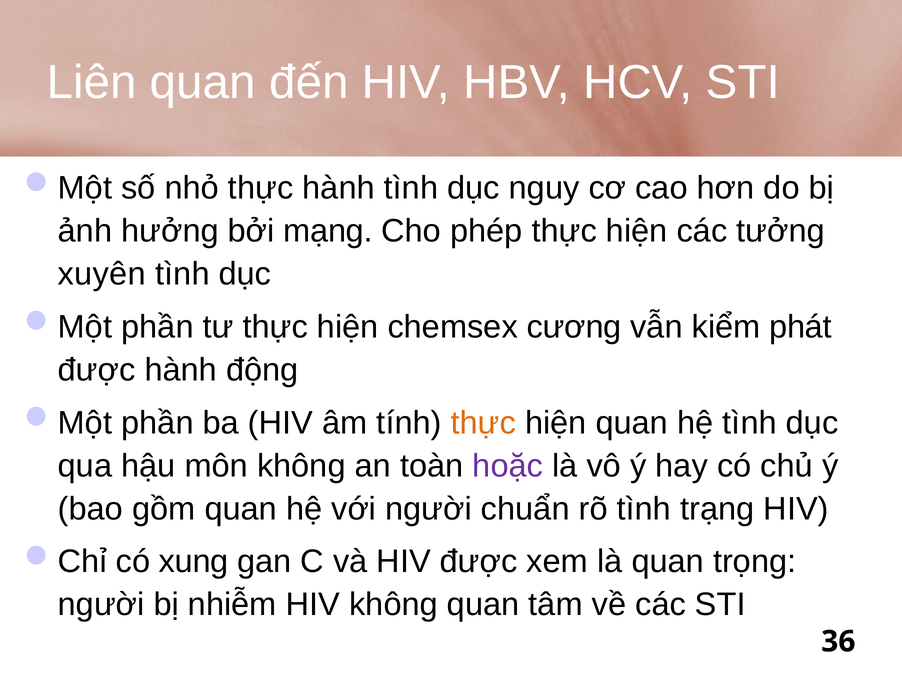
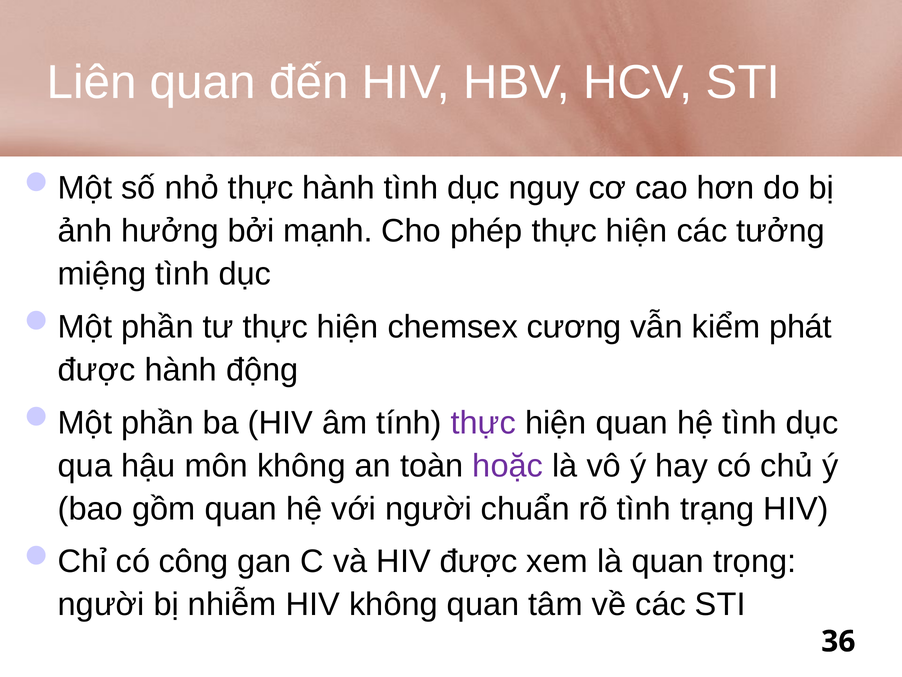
mạng: mạng -> mạnh (328, 231)
xuyên: xuyên -> miệng (102, 274)
thực colour: orange -> purple (483, 422)
xung: xung -> công (194, 561)
